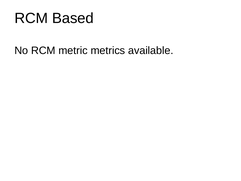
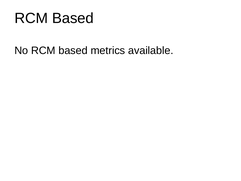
No RCM metric: metric -> based (73, 51)
